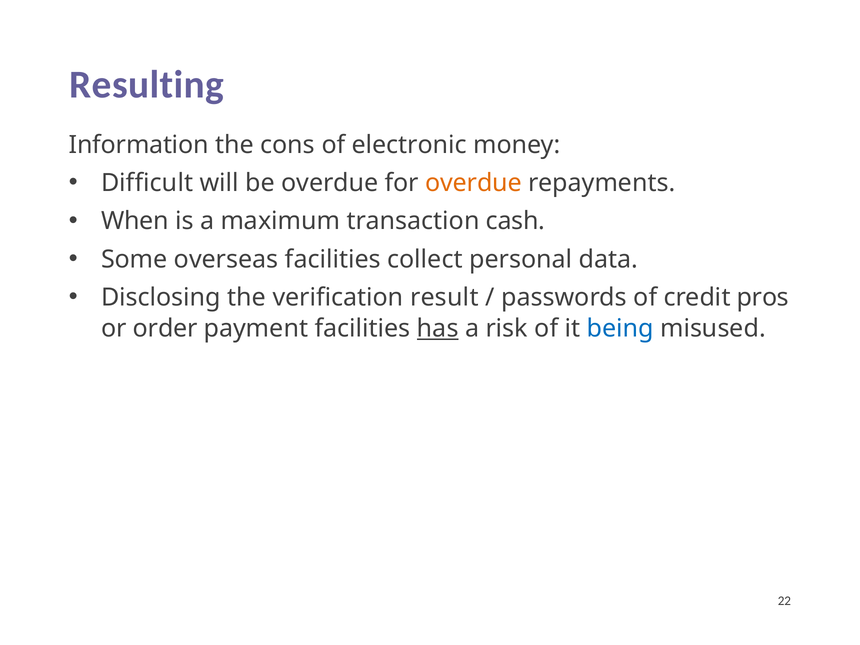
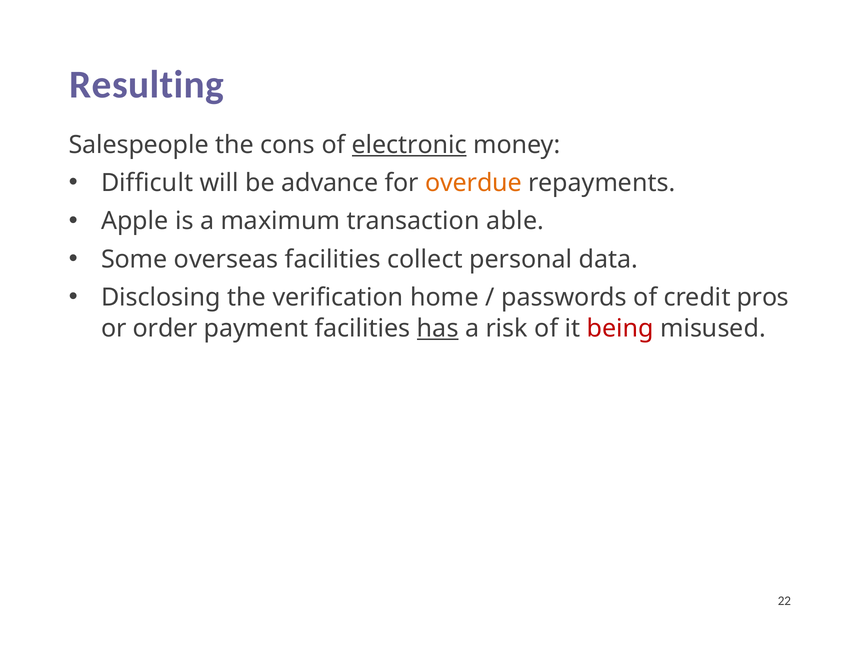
Information: Information -> Salespeople (139, 145)
electronic underline: none -> present (409, 145)
be overdue: overdue -> advance (330, 183)
When: When -> Apple (135, 221)
cash: cash -> able (515, 221)
result: result -> home (444, 298)
being colour: blue -> red (620, 329)
